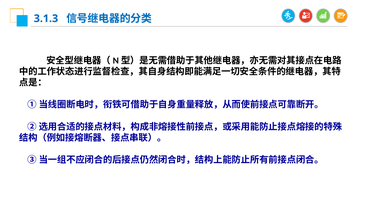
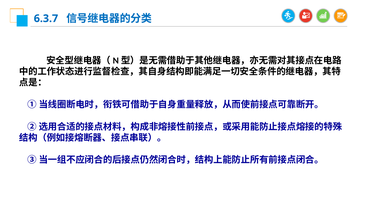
3.1.3: 3.1.3 -> 6.3.7 (46, 19)
